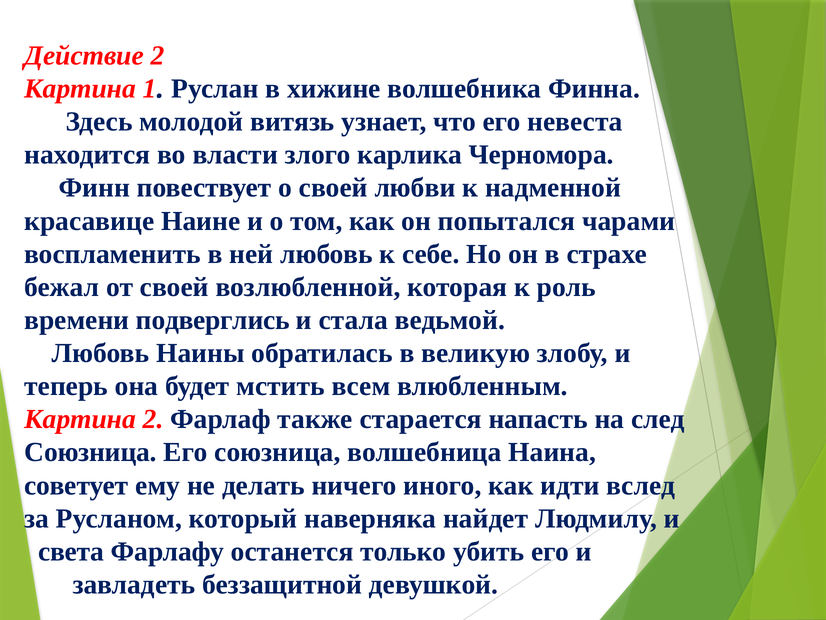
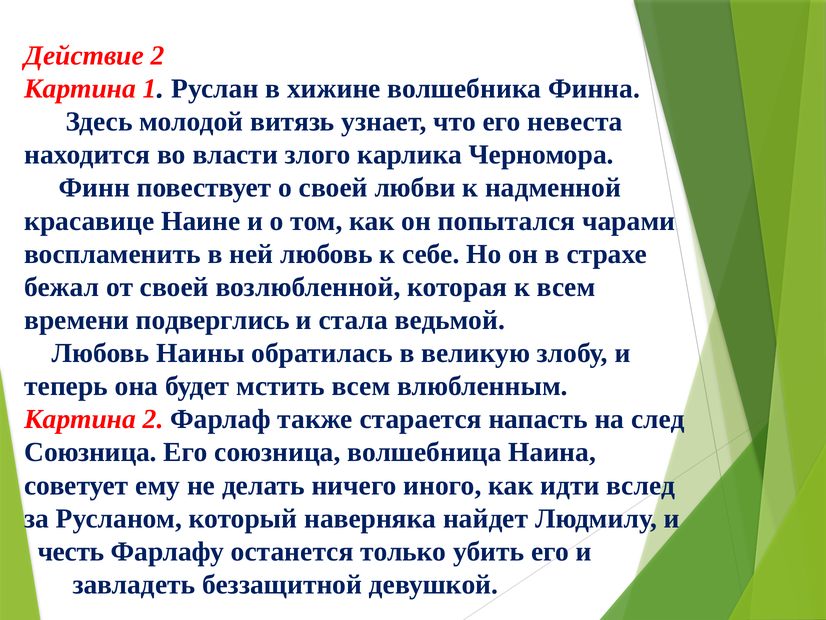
к роль: роль -> всем (566, 287)
света: света -> честь (71, 551)
